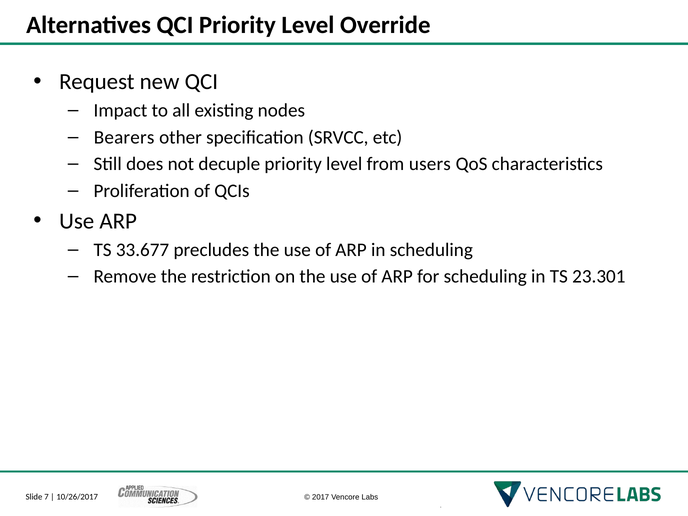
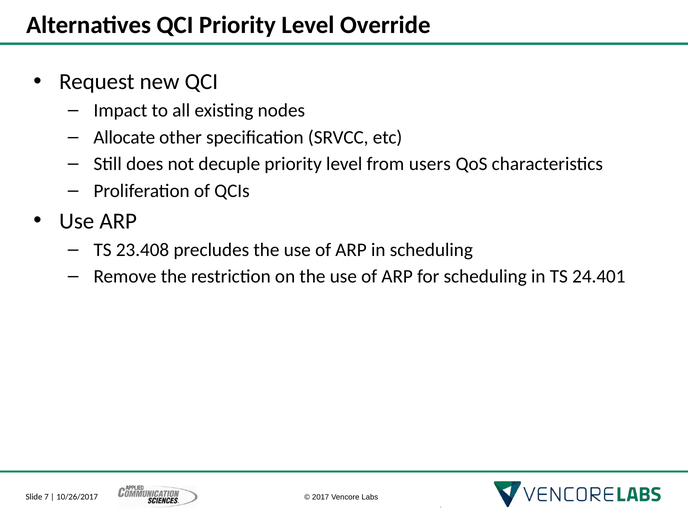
Bearers: Bearers -> Allocate (124, 137)
33.677: 33.677 -> 23.408 (143, 250)
23.301: 23.301 -> 24.401 (599, 277)
